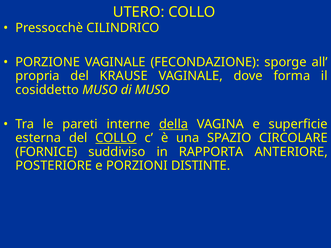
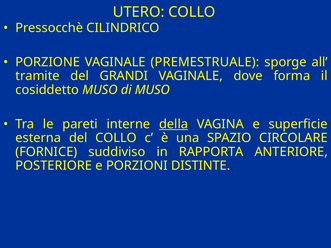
FECONDAZIONE: FECONDAZIONE -> PREMESTRUALE (205, 62)
propria: propria -> tramite (38, 76)
KRAUSE: KRAUSE -> GRANDI (124, 76)
COLLO underline: present -> none (116, 138)
